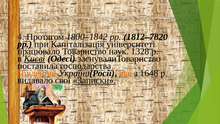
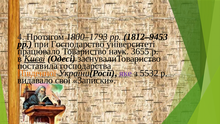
1800–1842: 1800–1842 -> 1800–1793 (87, 37)
1812–7820: 1812–7820 -> 1812–9453 (146, 37)
Капіталізація: Капіталізація -> Господарство (78, 44)
1328: 1328 -> 3655 (140, 51)
яке colour: orange -> purple (126, 73)
1648: 1648 -> 5532 (149, 73)
Записки underline: present -> none (94, 80)
